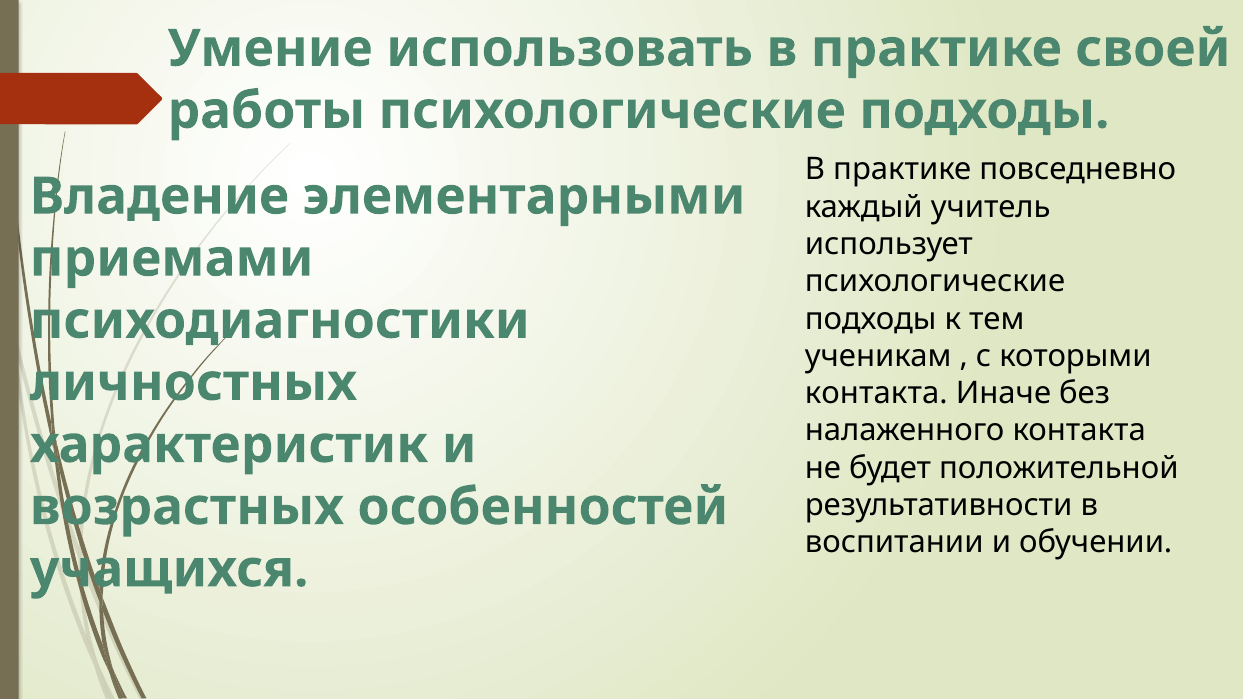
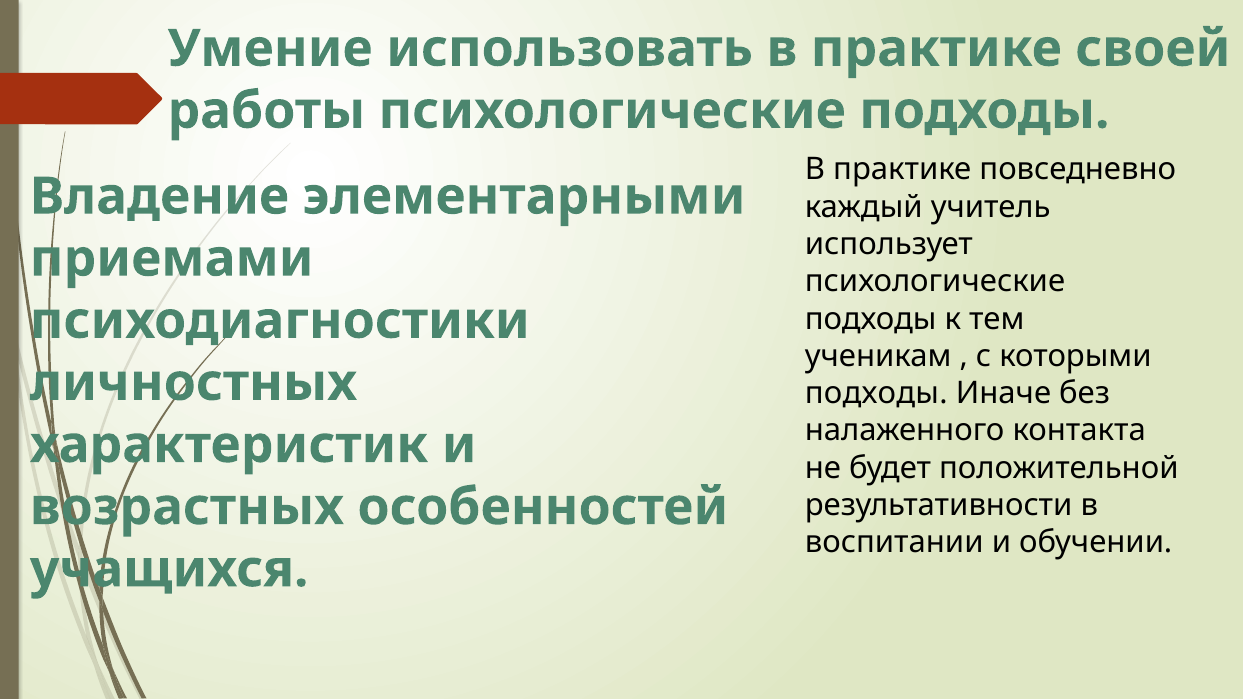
контакта: контакта -> подходы (876, 393)
